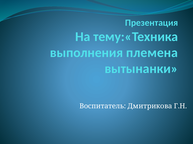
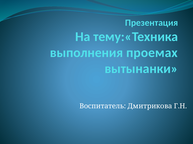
племена: племена -> проемах (152, 53)
